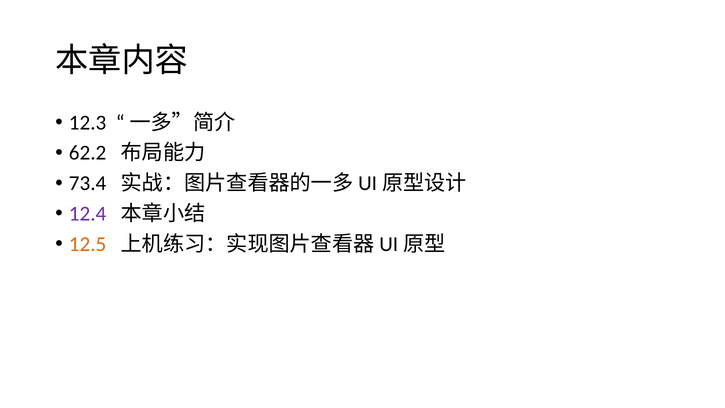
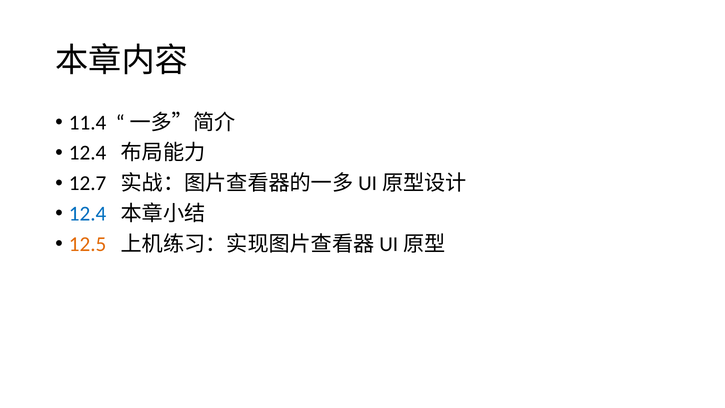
12.3: 12.3 -> 11.4 (88, 123)
62.2: 62.2 -> 12.4 (88, 153)
73.4: 73.4 -> 12.7 (88, 183)
12.4 colour: purple -> blue (88, 214)
